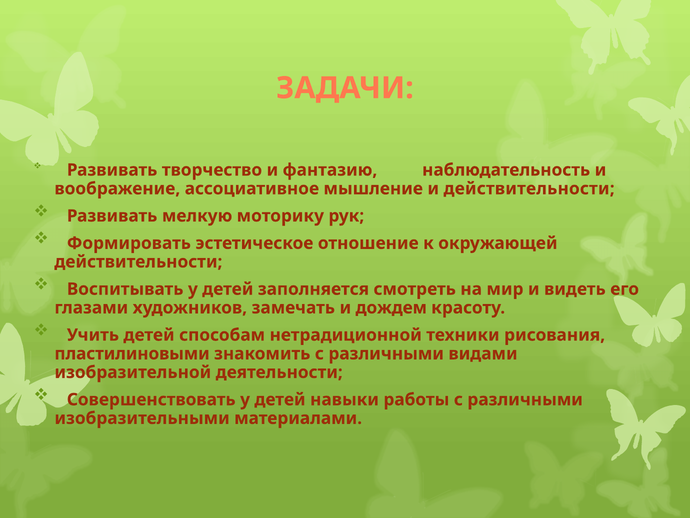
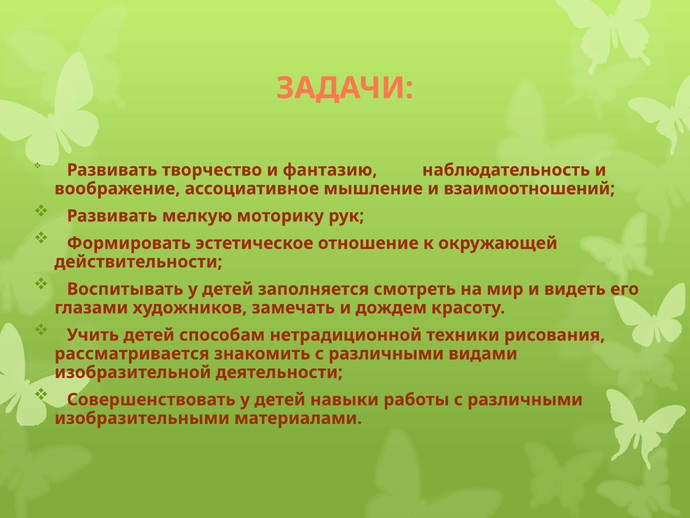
и действительности: действительности -> взаимоотношений (529, 188)
пластилиновыми: пластилиновыми -> рассматривается (132, 353)
